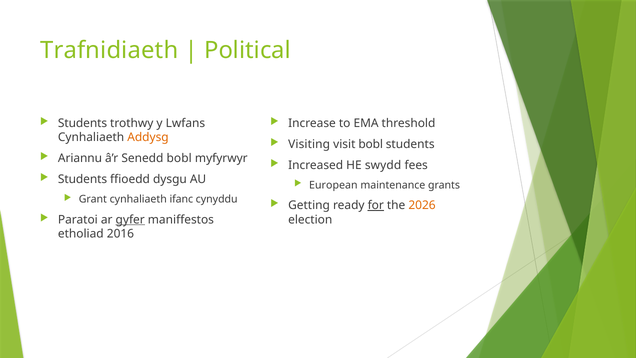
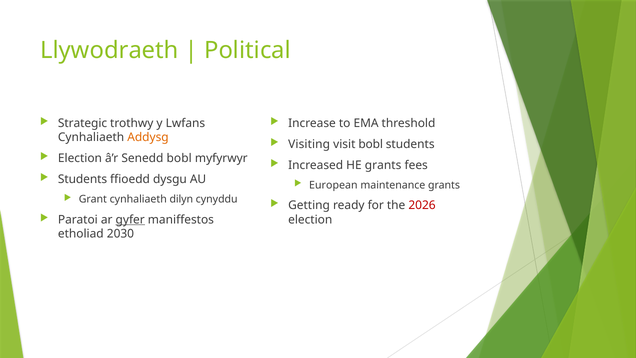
Trafnidiaeth: Trafnidiaeth -> Llywodraeth (109, 50)
Students: Students -> Strategic (83, 123)
Ariannu: Ariannu -> Election (80, 158)
HE swydd: swydd -> grants (383, 165)
ifanc: ifanc -> dilyn (181, 199)
for underline: present -> none (376, 205)
2026 colour: orange -> red (422, 205)
2016: 2016 -> 2030 (120, 234)
